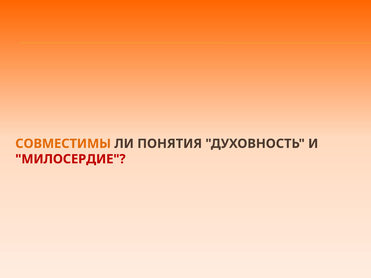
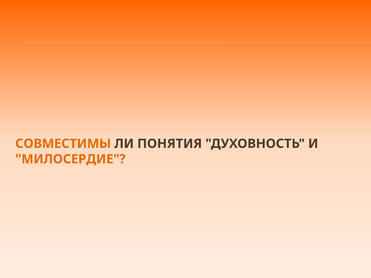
МИЛОСЕРДИЕ colour: red -> orange (70, 159)
